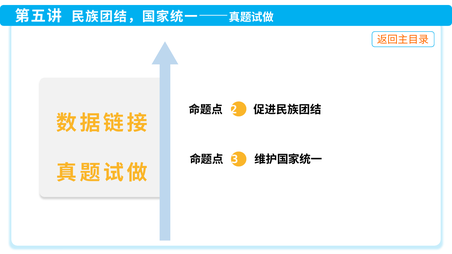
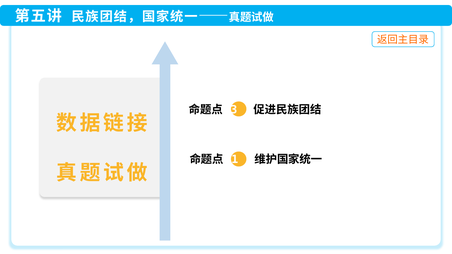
2: 2 -> 3 (234, 110)
3: 3 -> 1 (235, 160)
